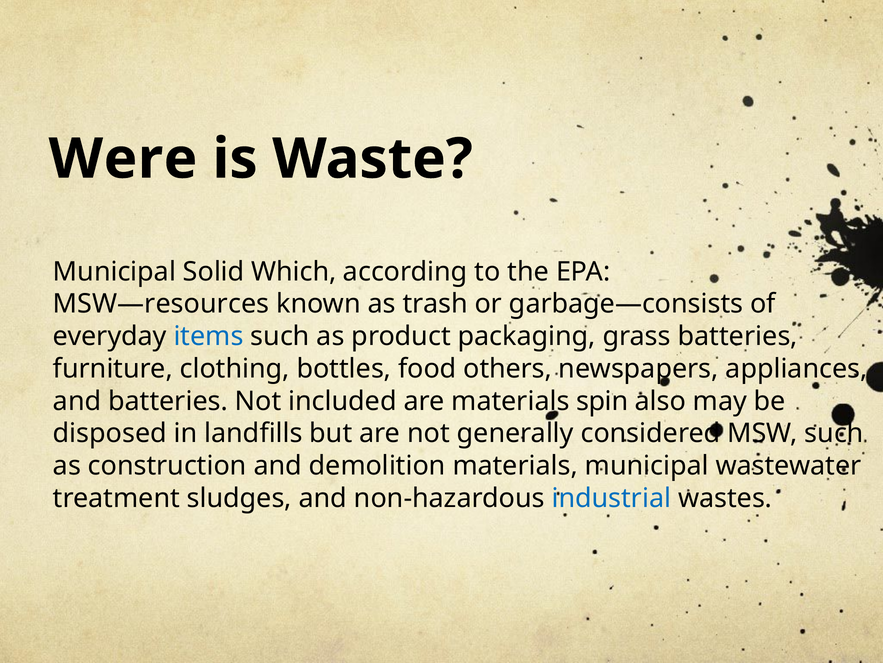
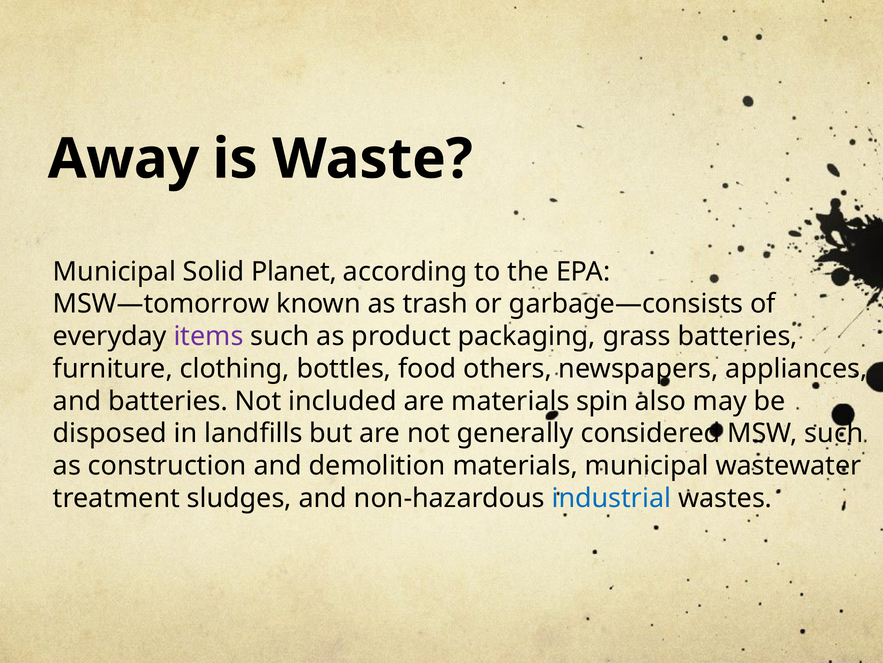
Were: Were -> Away (124, 159)
Which: Which -> Planet (294, 271)
MSW—resources: MSW—resources -> MSW—tomorrow (161, 304)
items colour: blue -> purple (209, 336)
